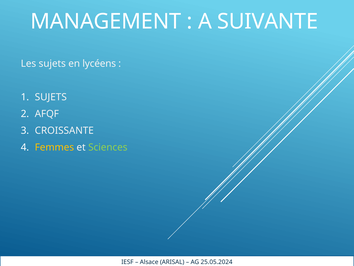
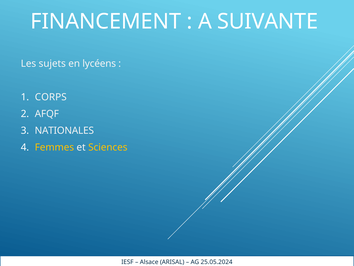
MANAGEMENT: MANAGEMENT -> FINANCEMENT (106, 22)
SUJETS: SUJETS -> CORPS (51, 97)
CROISSANTE: CROISSANTE -> NATIONALES (64, 130)
Sciences colour: light green -> yellow (108, 147)
